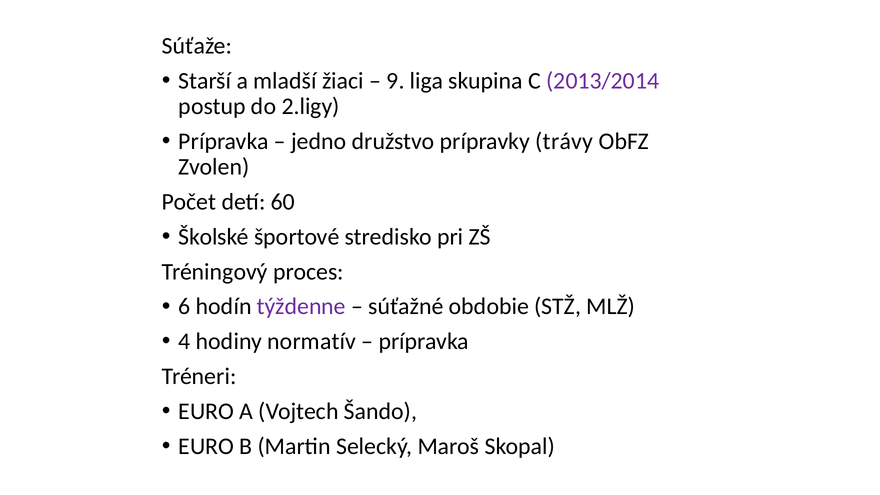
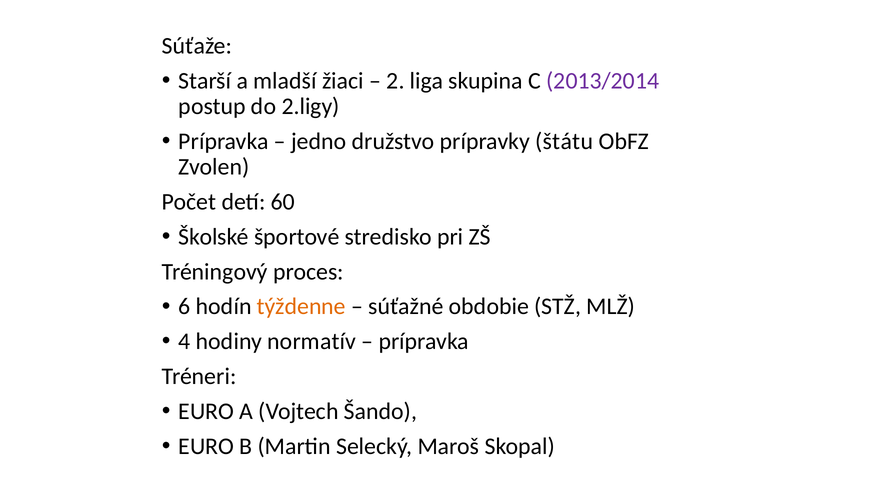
9: 9 -> 2 (396, 81)
trávy: trávy -> štátu (564, 141)
týždenne colour: purple -> orange (301, 307)
